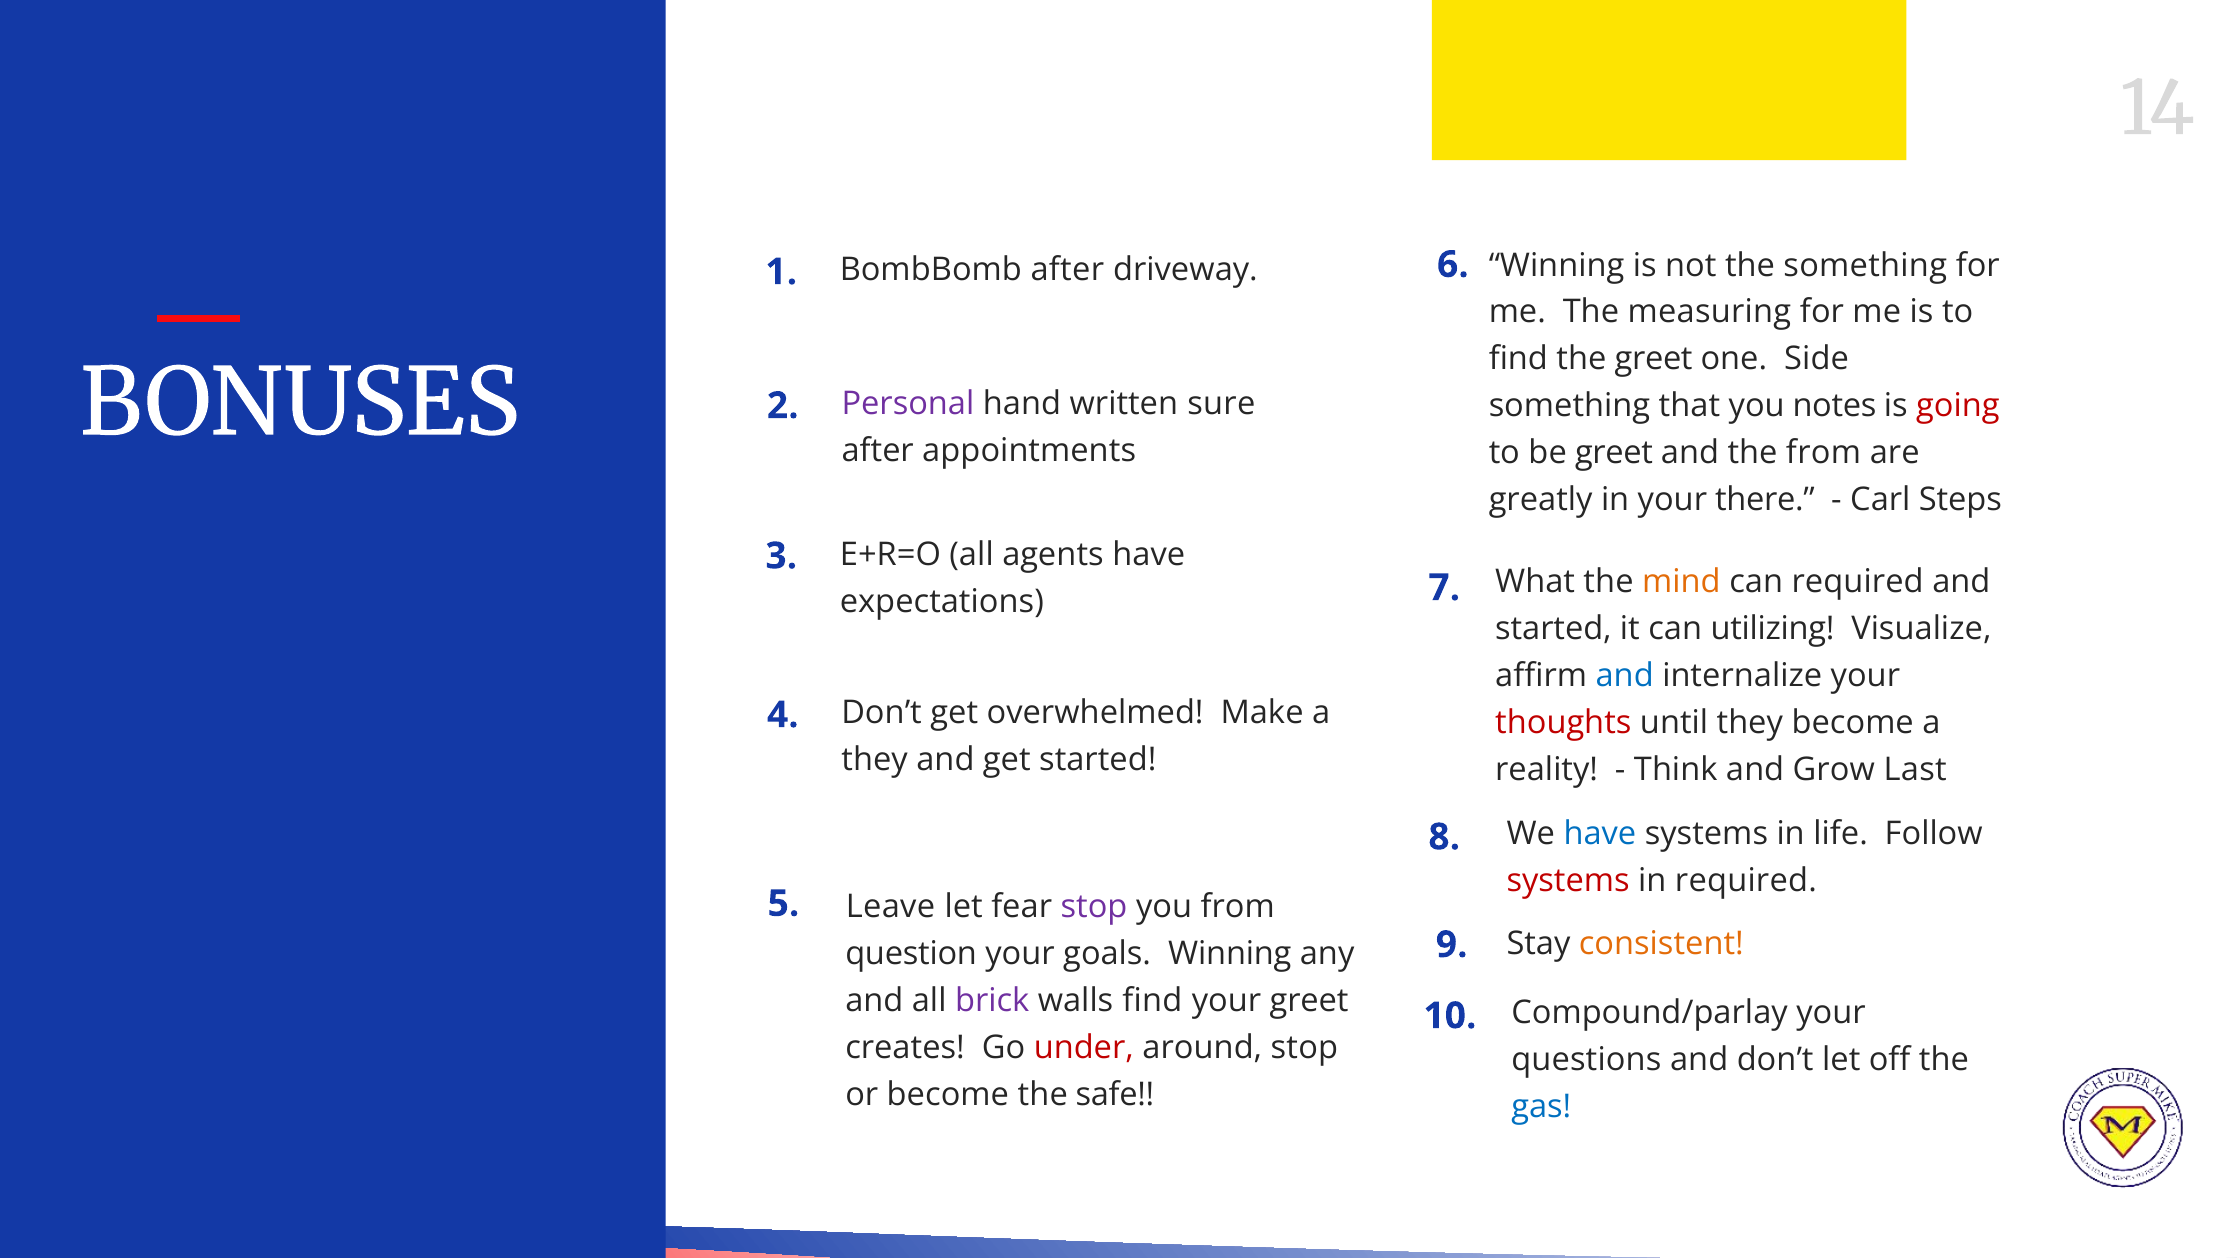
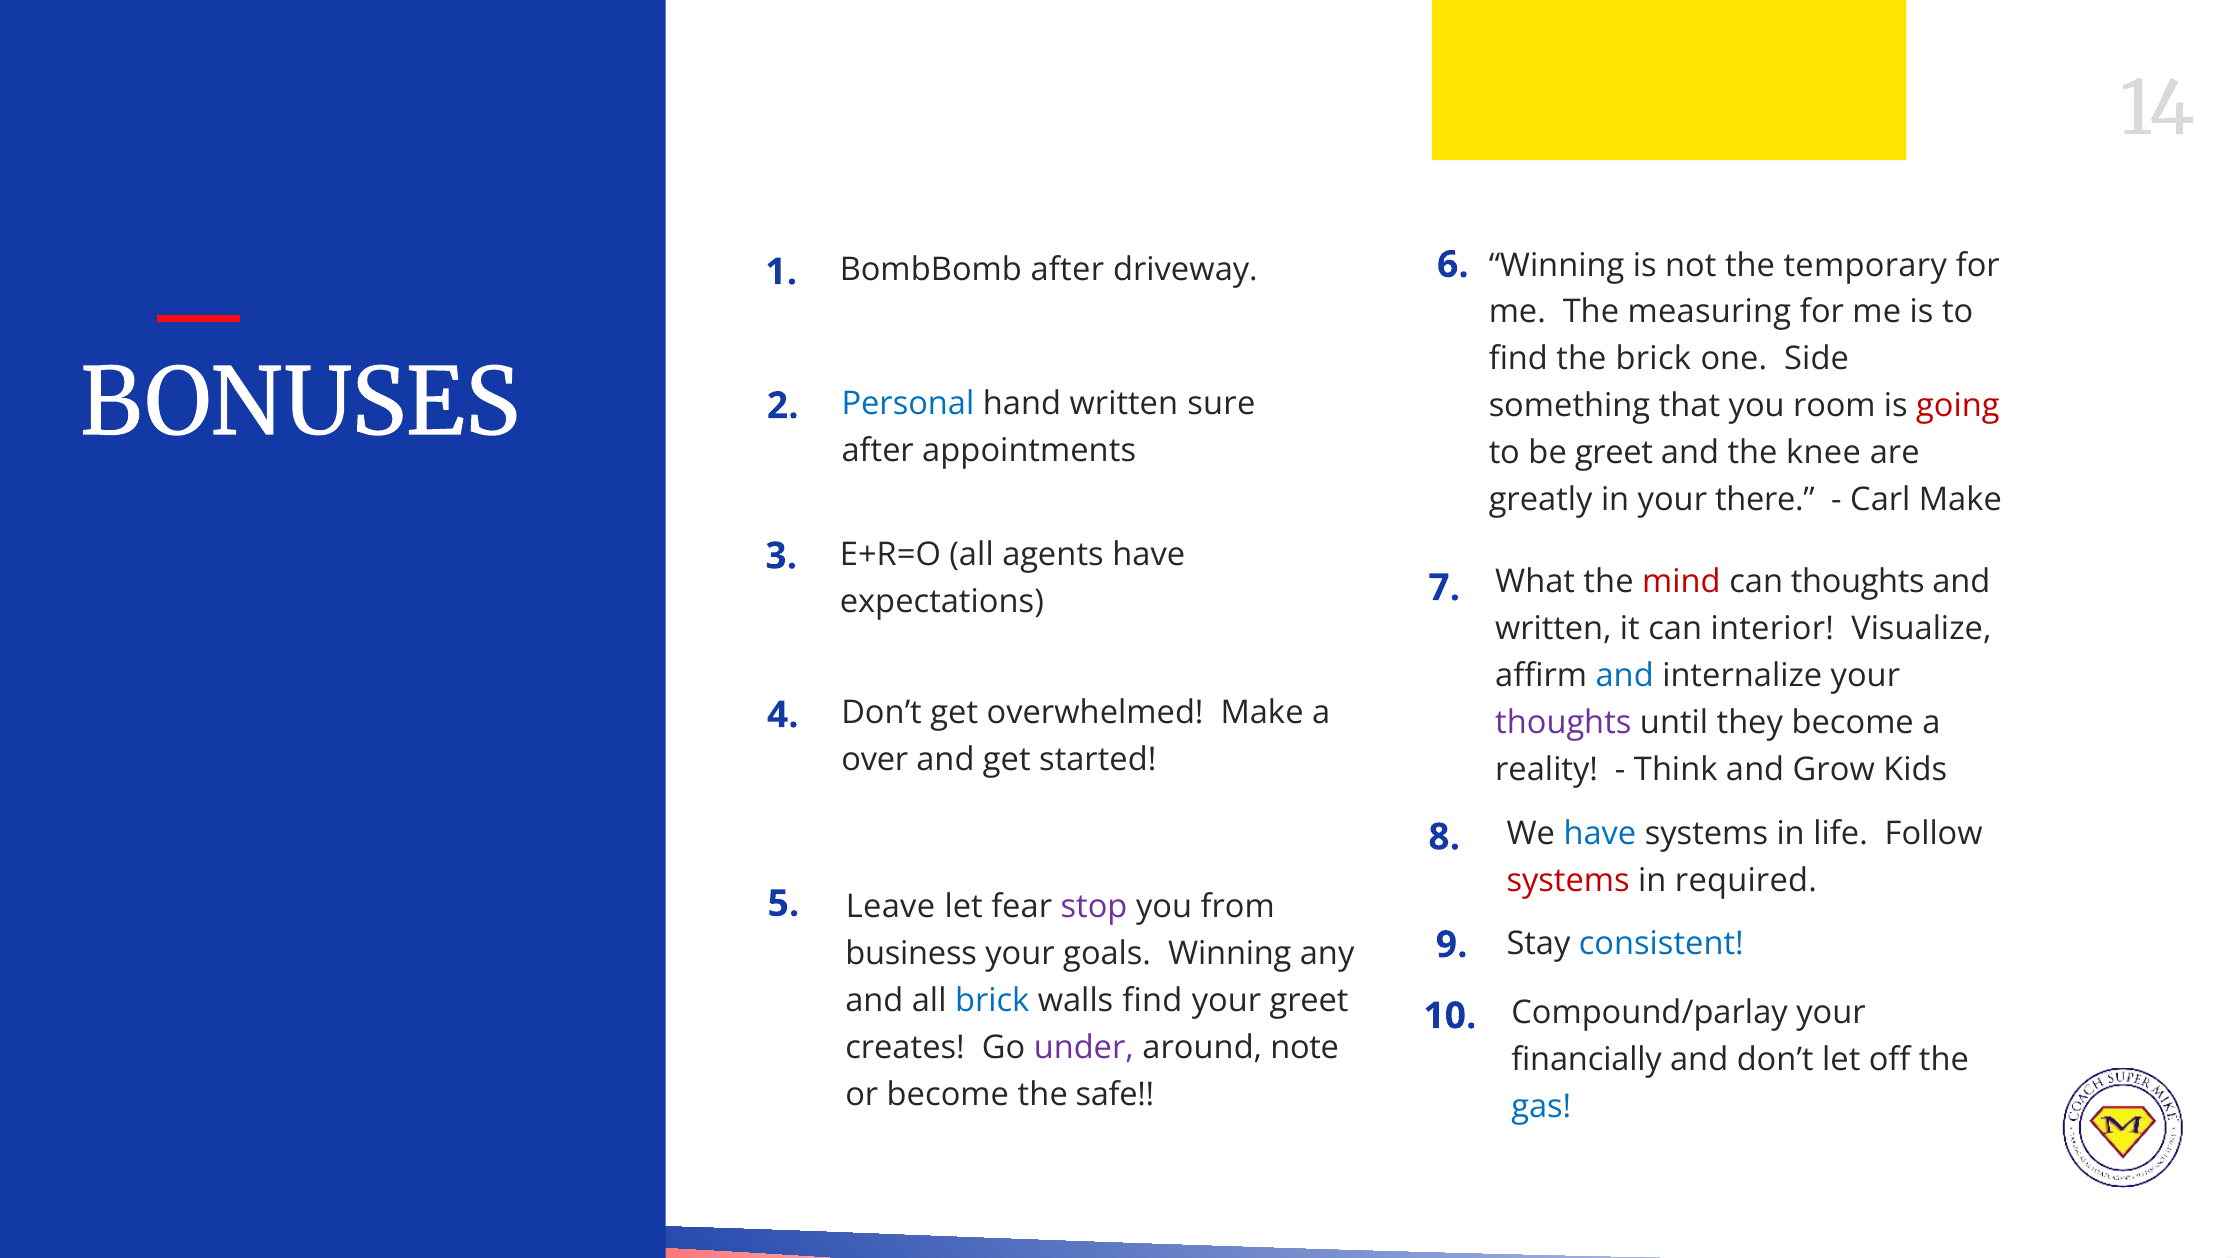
the something: something -> temporary (1865, 265)
the greet: greet -> brick (1653, 359)
Personal colour: purple -> blue (908, 404)
notes: notes -> room (1834, 406)
the from: from -> knee (1823, 453)
Carl Steps: Steps -> Make (1960, 500)
mind colour: orange -> red (1681, 582)
can required: required -> thoughts (1858, 582)
started: started -> written (1553, 629)
utilizing: utilizing -> interior (1772, 629)
thoughts colour: red -> purple (1563, 722)
they: they -> over (875, 760)
Last: Last -> Kids (1915, 769)
consistent colour: orange -> blue (1661, 944)
question: question -> business (911, 954)
brick colour: purple -> blue (992, 1001)
under colour: red -> purple (1084, 1048)
around stop: stop -> note (1305, 1048)
questions: questions -> financially (1587, 1060)
